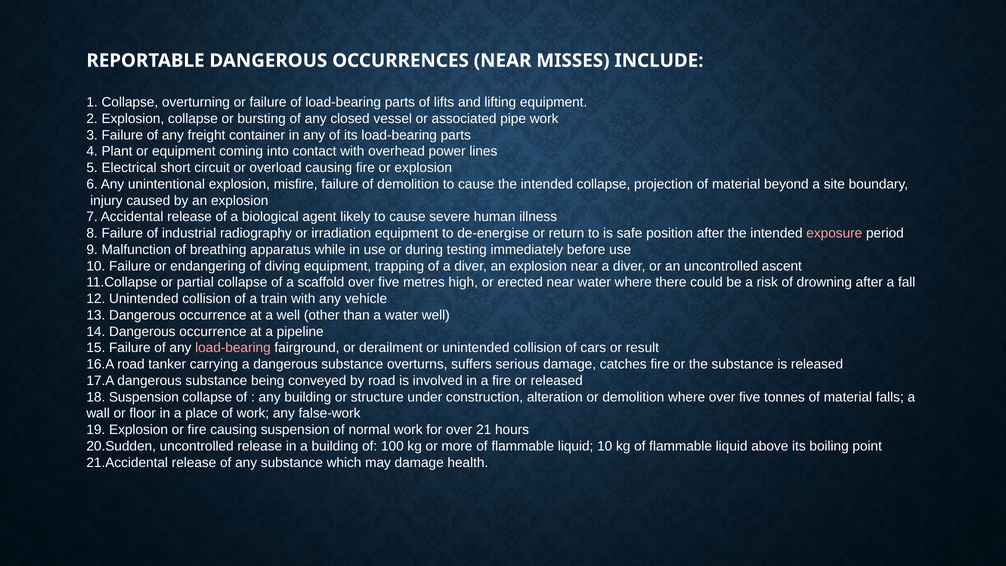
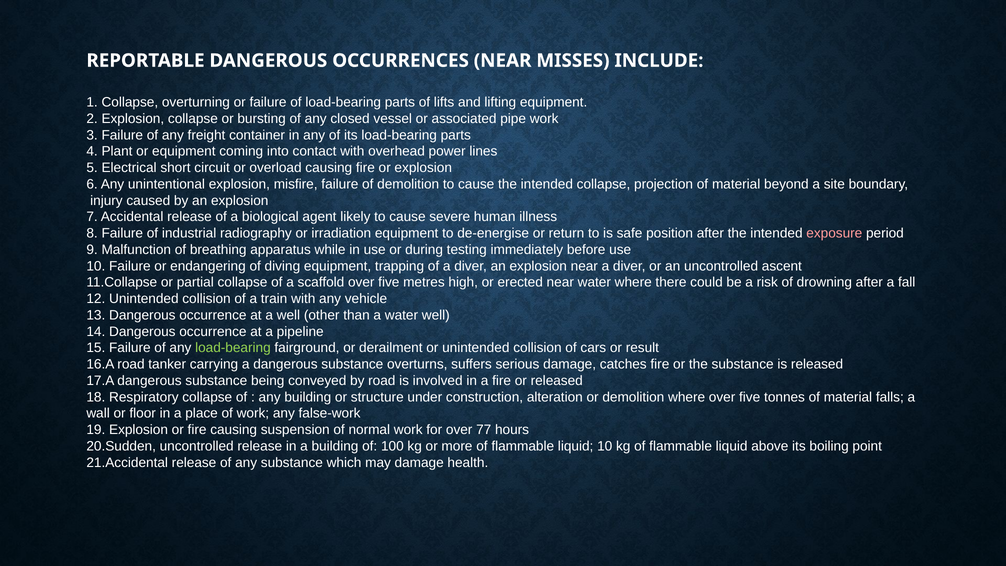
load-bearing colour: pink -> light green (233, 348)
18 Suspension: Suspension -> Respiratory (144, 397)
21: 21 -> 77 (484, 430)
